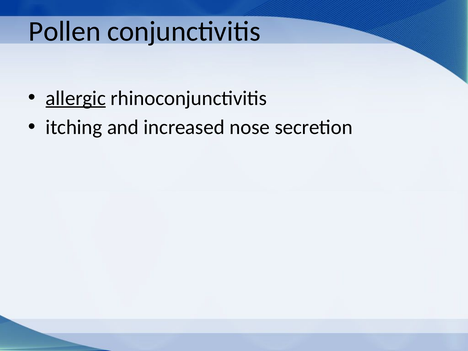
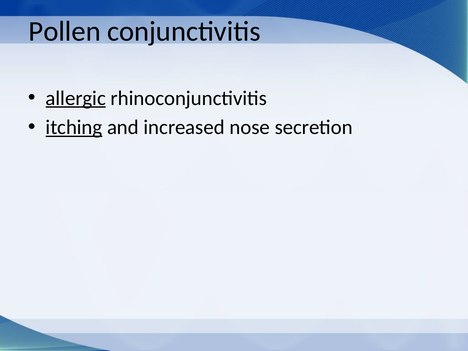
itching underline: none -> present (74, 127)
